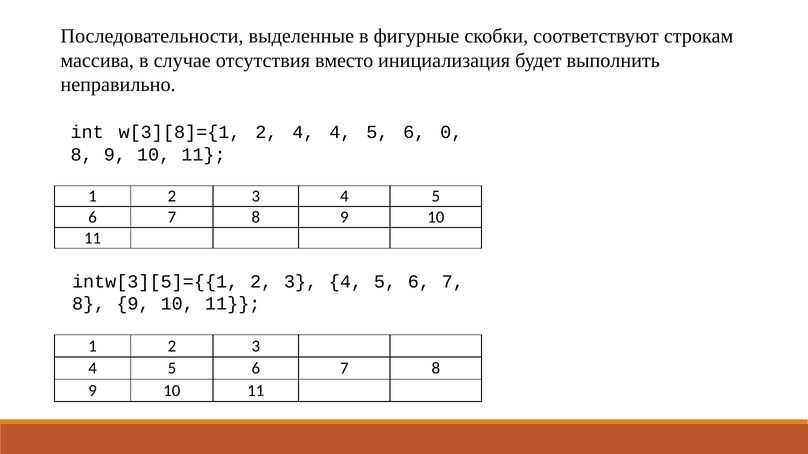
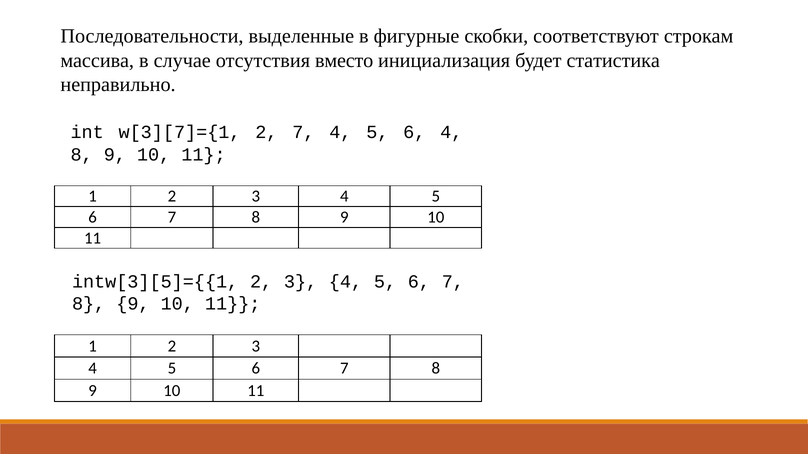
выполнить: выполнить -> статистика (613, 61)
w[3][8]={1: w[3][8]={1 -> w[3][7]={1 (180, 132)
2 4: 4 -> 7 (303, 132)
6 0: 0 -> 4 (451, 132)
